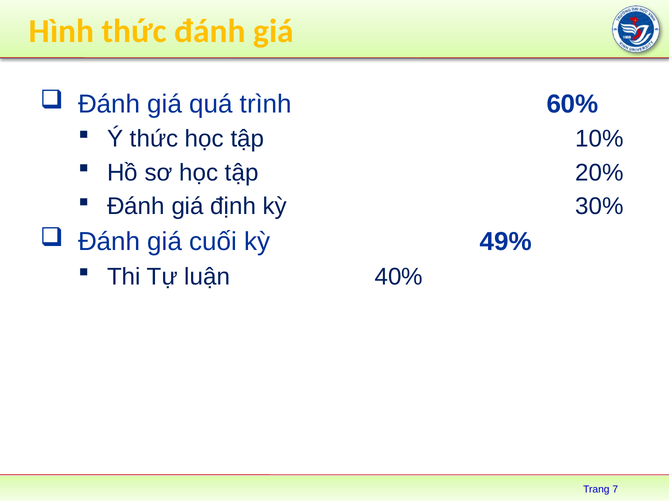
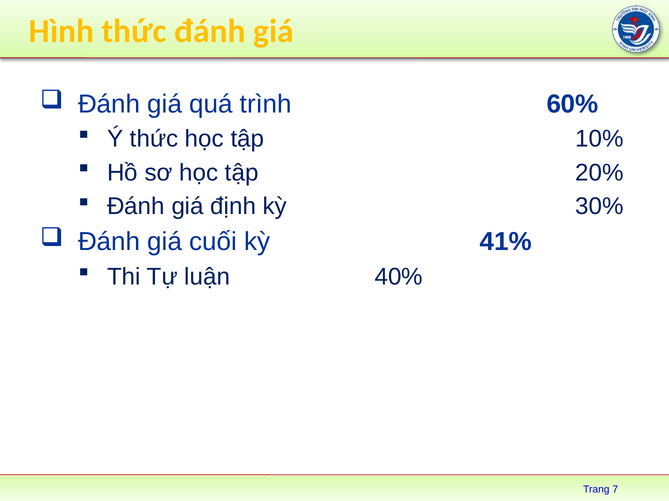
49%: 49% -> 41% (506, 242)
